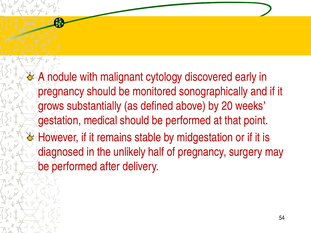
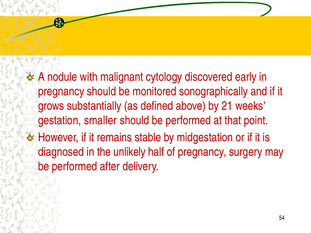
20: 20 -> 21 (227, 106)
medical: medical -> smaller (100, 121)
